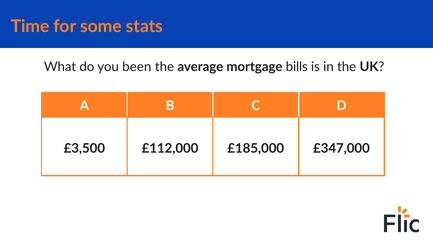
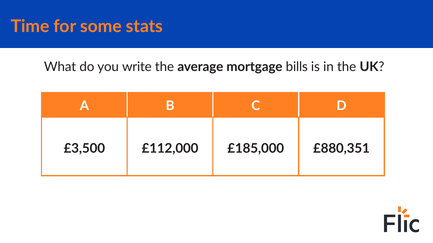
been: been -> write (137, 67)
£347,000: £347,000 -> £880,351 (341, 149)
